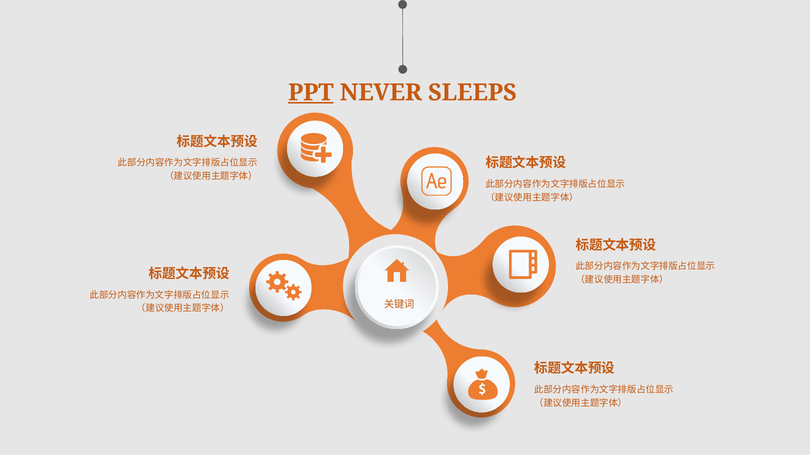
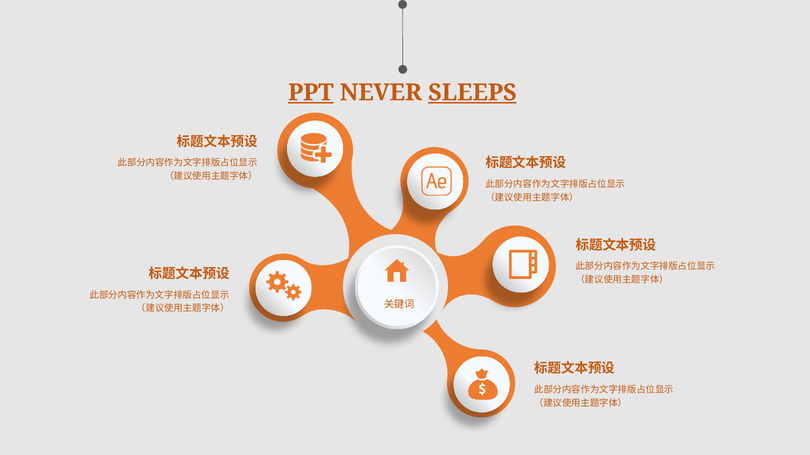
SLEEPS underline: none -> present (472, 93)
